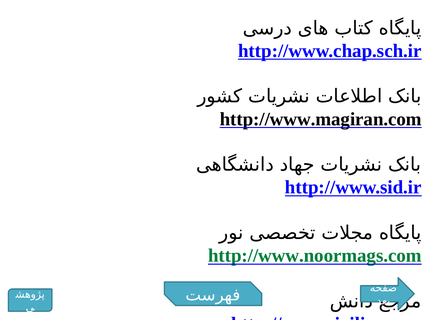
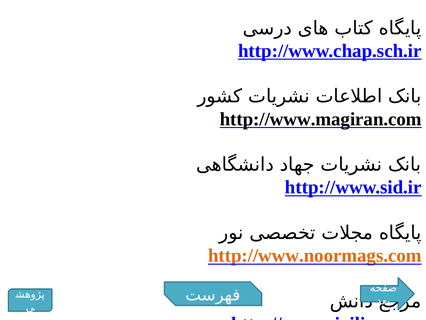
http://www.noormags.com colour: green -> orange (315, 255)
